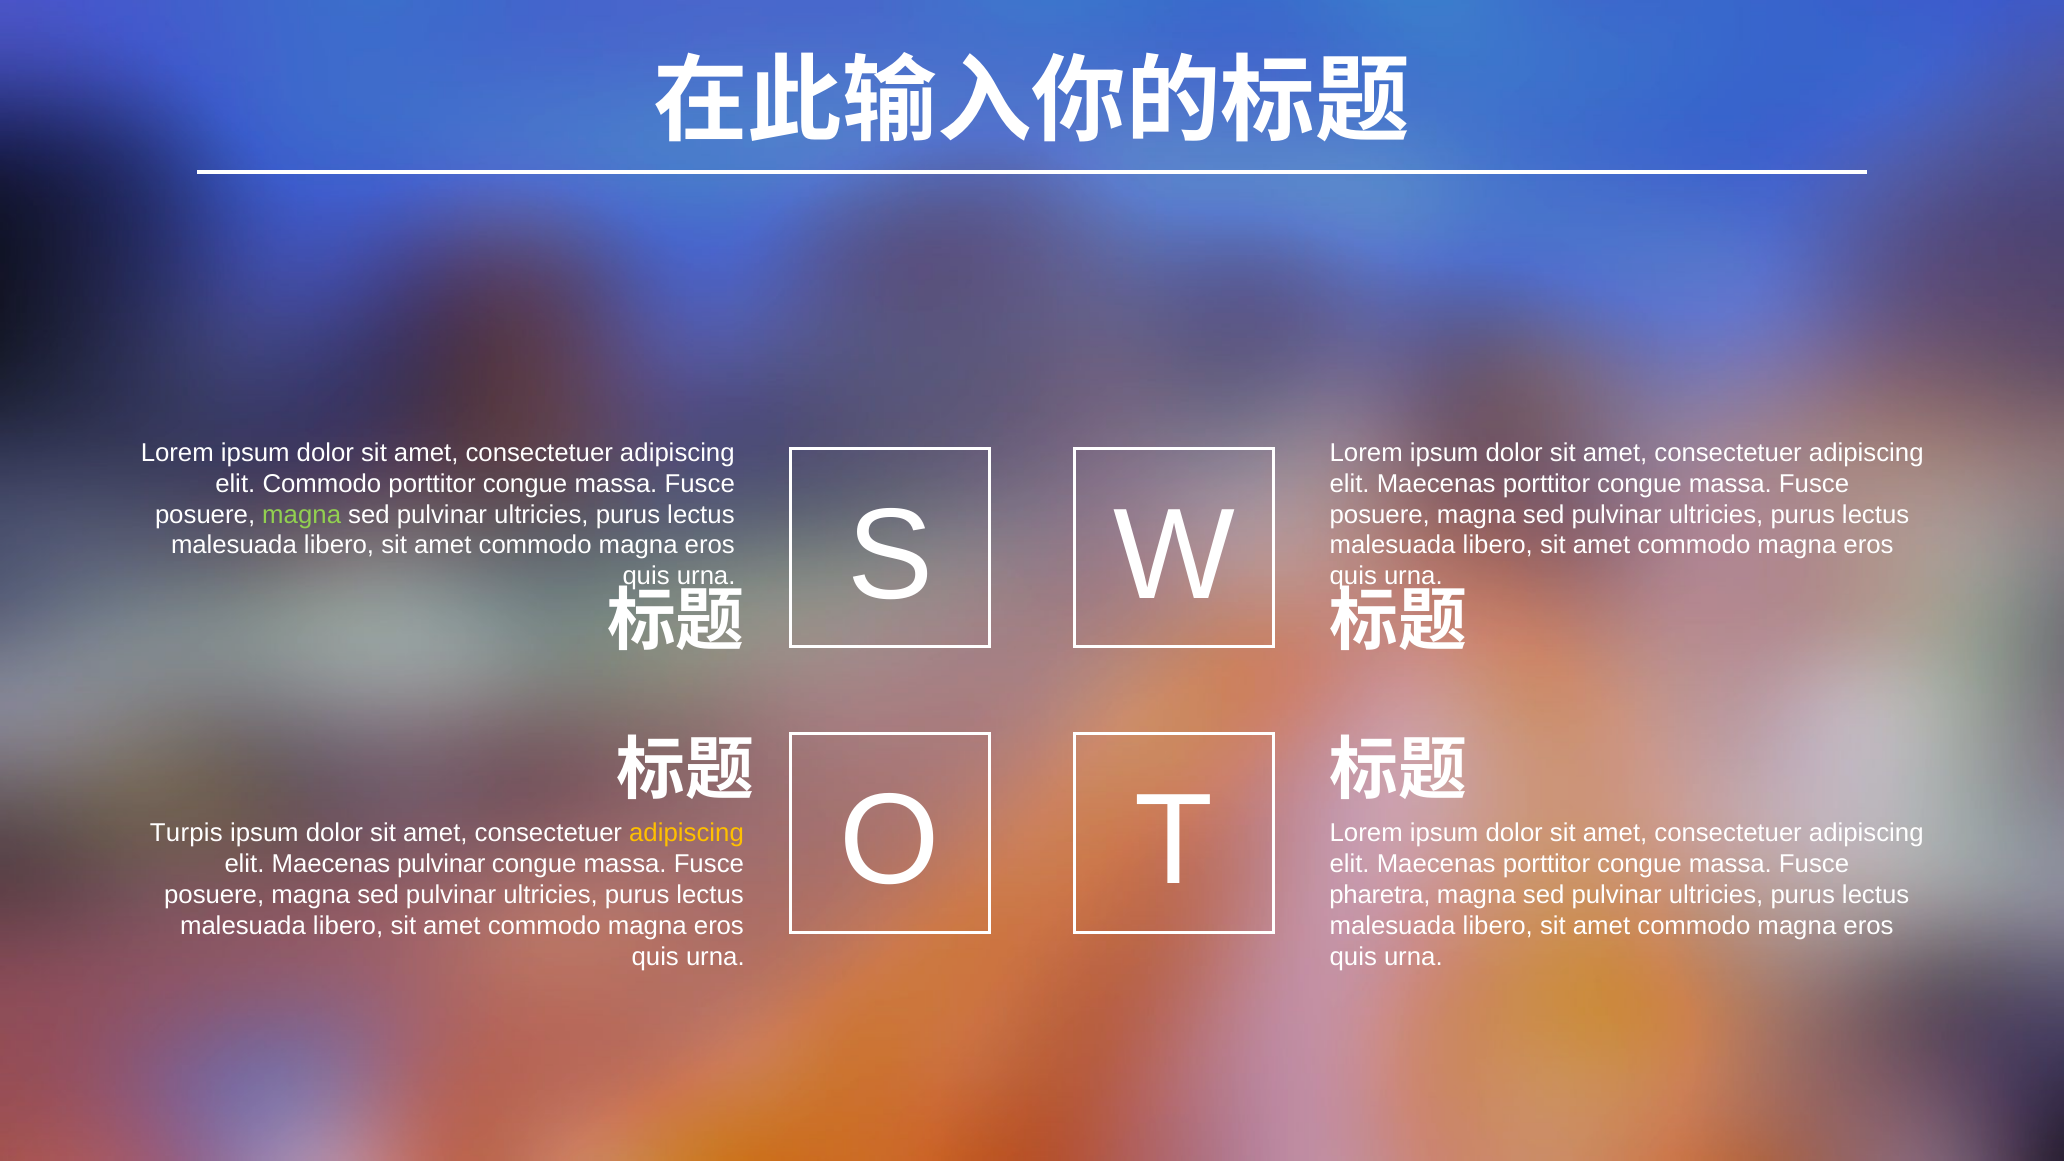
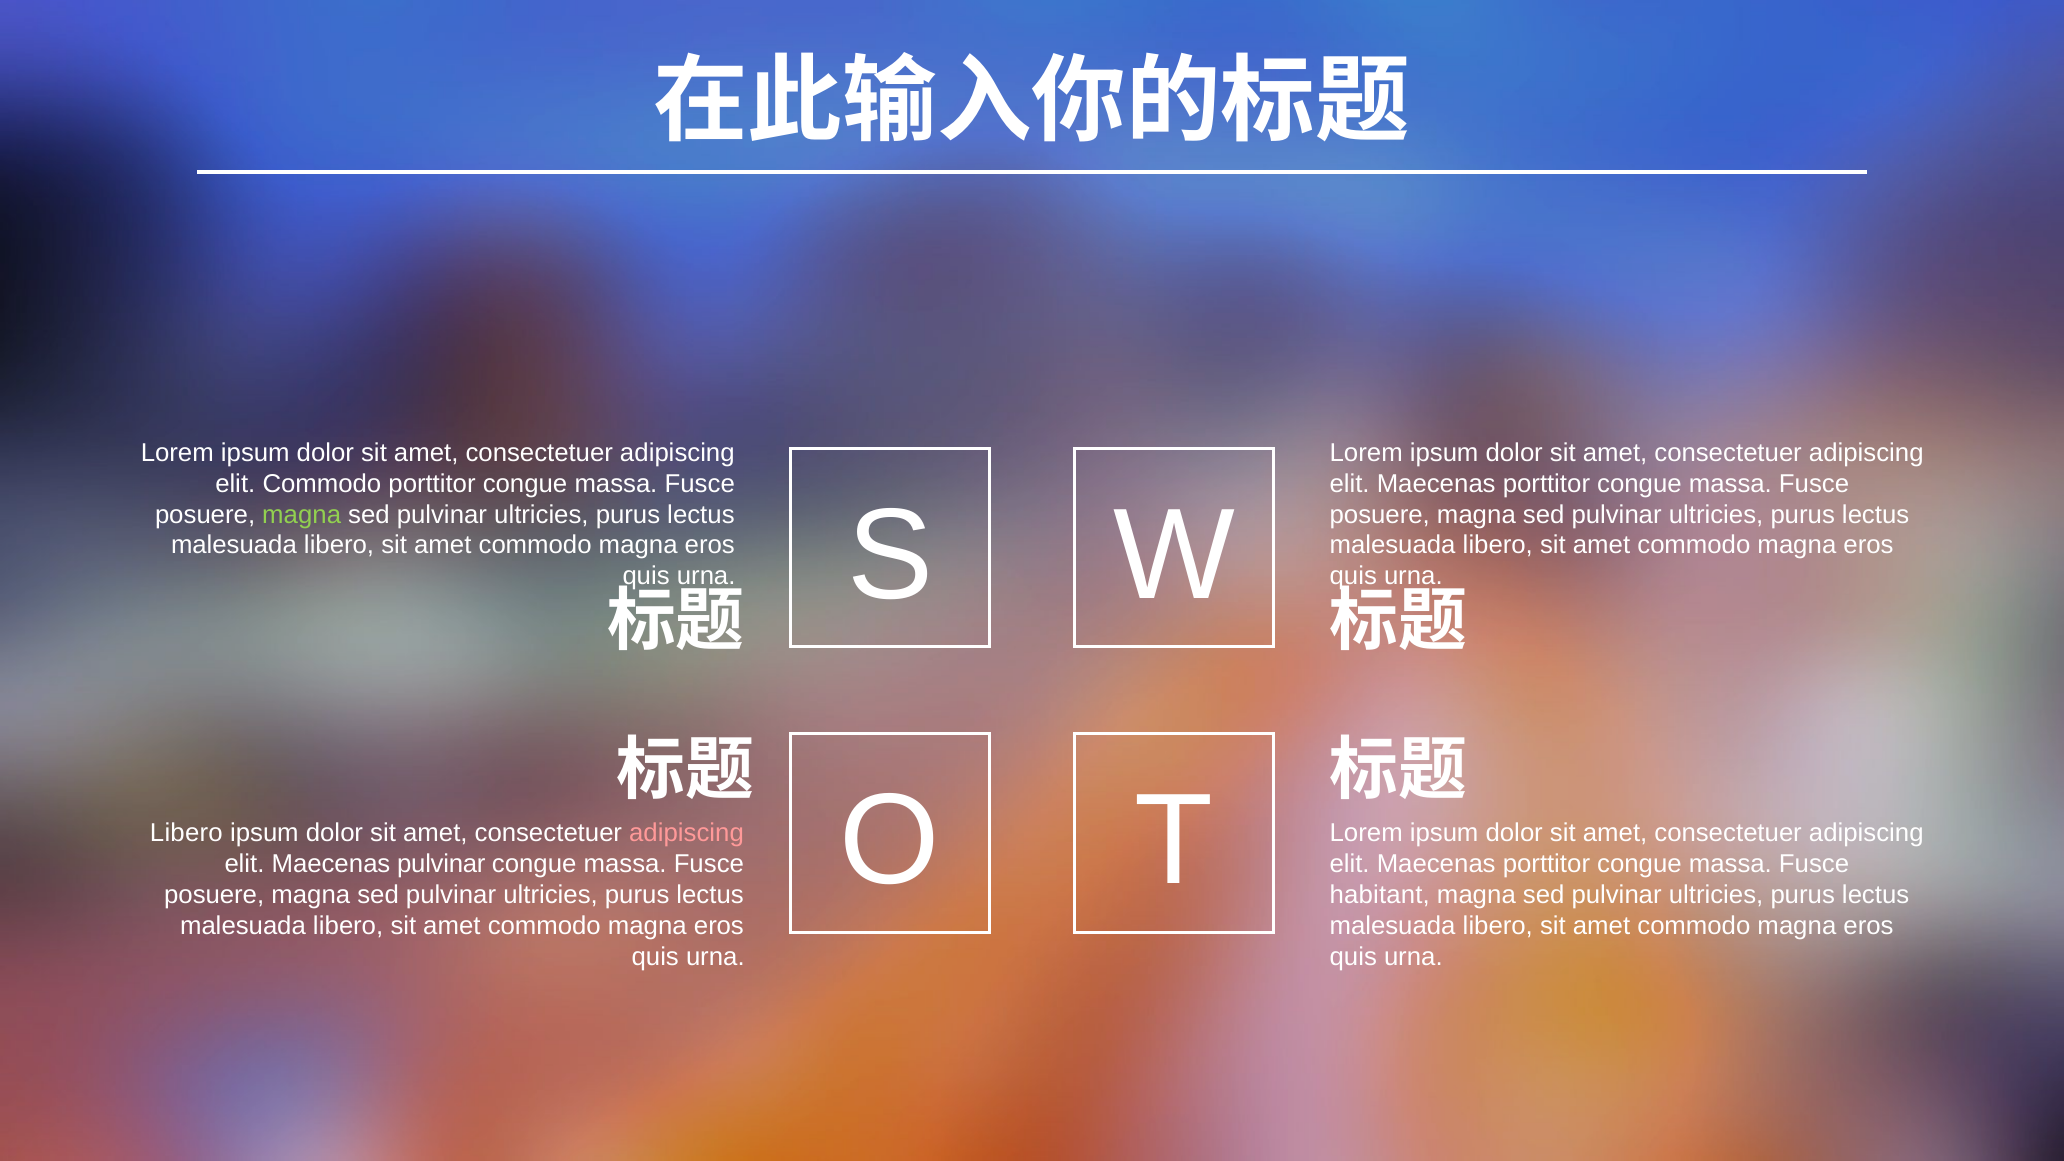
Turpis: Turpis -> Libero (186, 833)
adipiscing colour: yellow -> pink (686, 833)
pharetra: pharetra -> habitant (1380, 895)
